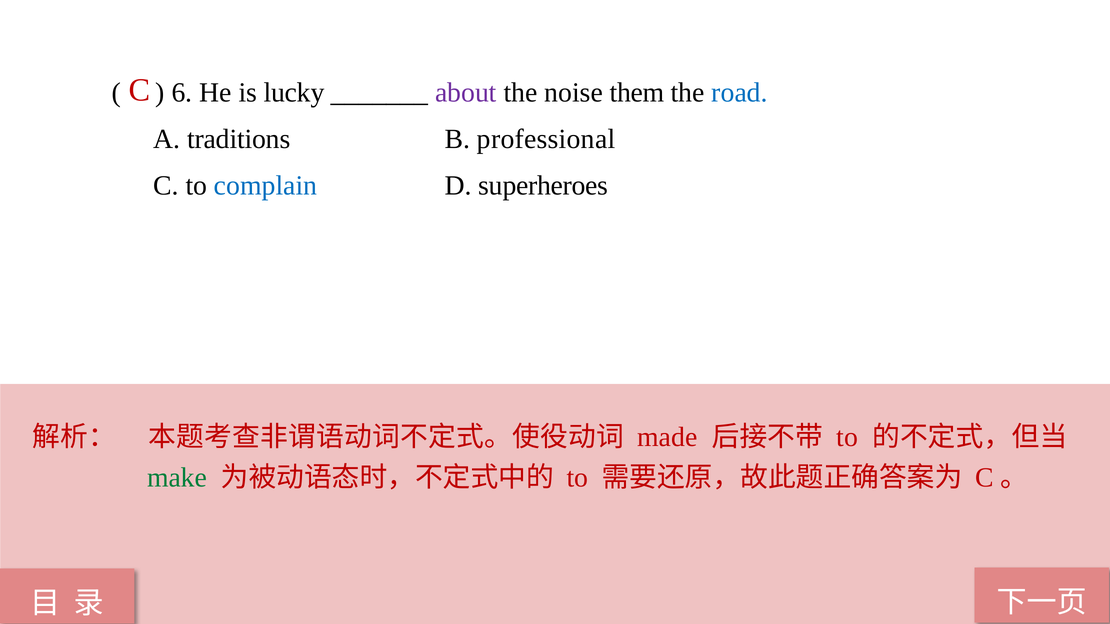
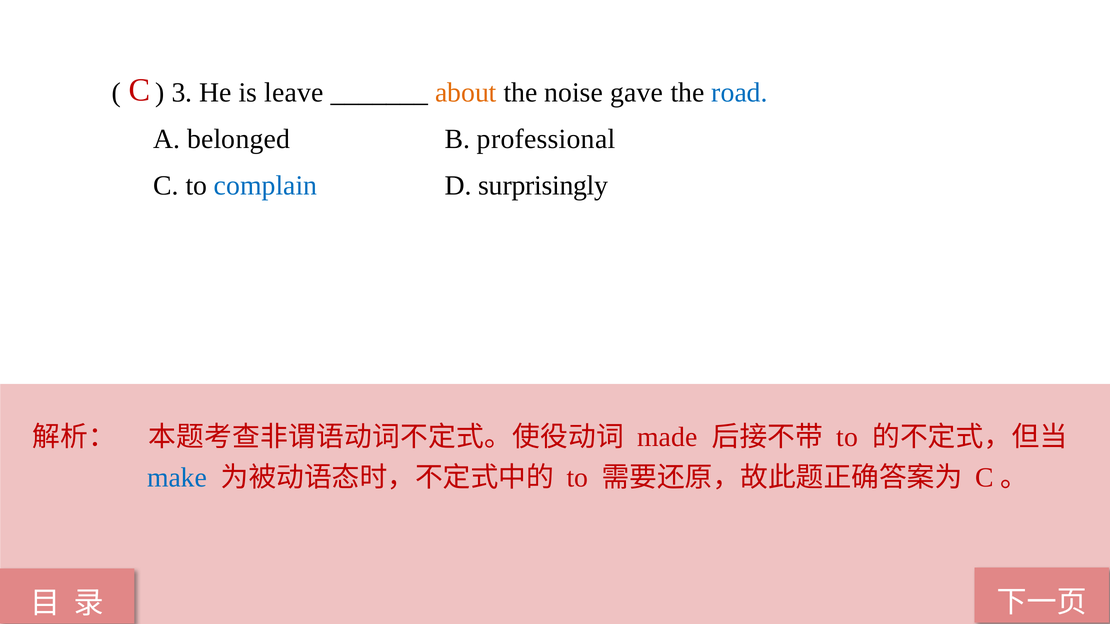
6: 6 -> 3 (182, 93)
lucky: lucky -> leave (294, 93)
about colour: purple -> orange (466, 93)
them: them -> gave (637, 93)
traditions: traditions -> belonged (239, 139)
superheroes: superheroes -> surprisingly (543, 186)
make colour: green -> blue (177, 478)
